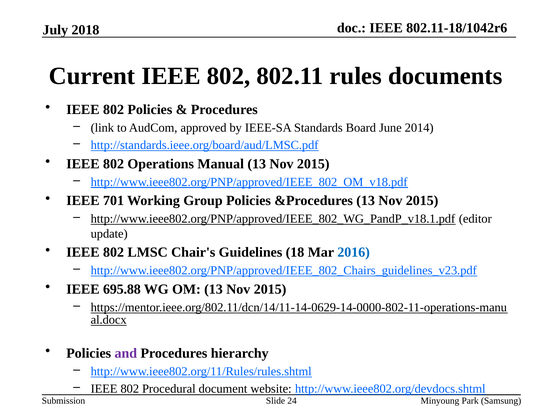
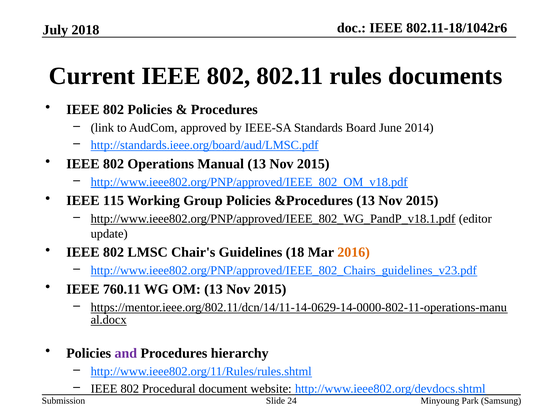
701: 701 -> 115 (114, 201)
2016 colour: blue -> orange (354, 253)
695.88: 695.88 -> 760.11 (122, 290)
